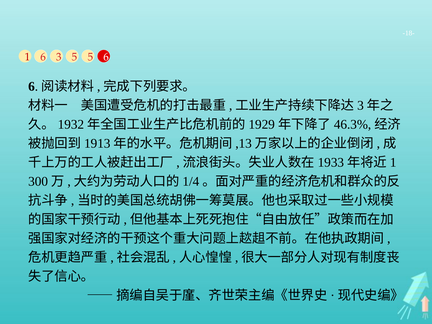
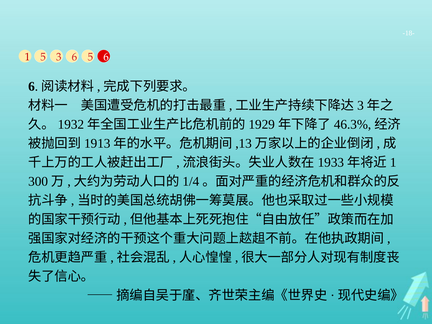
1 6: 6 -> 5 (43, 57)
3 5: 5 -> 6 (75, 57)
